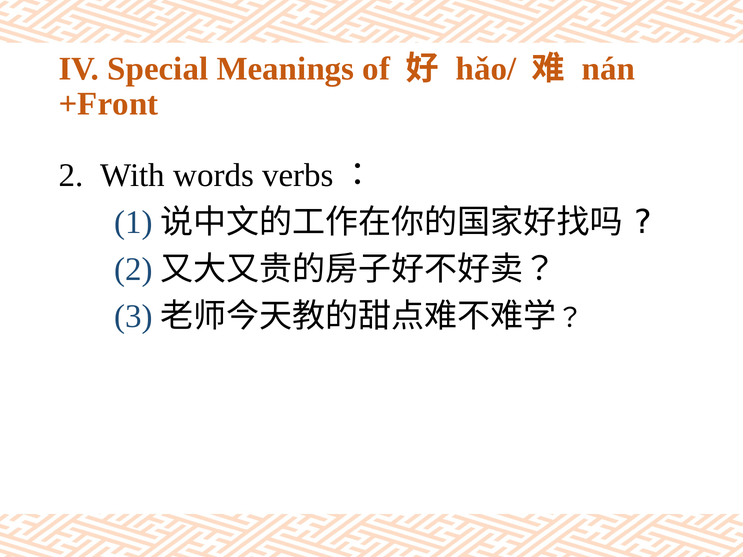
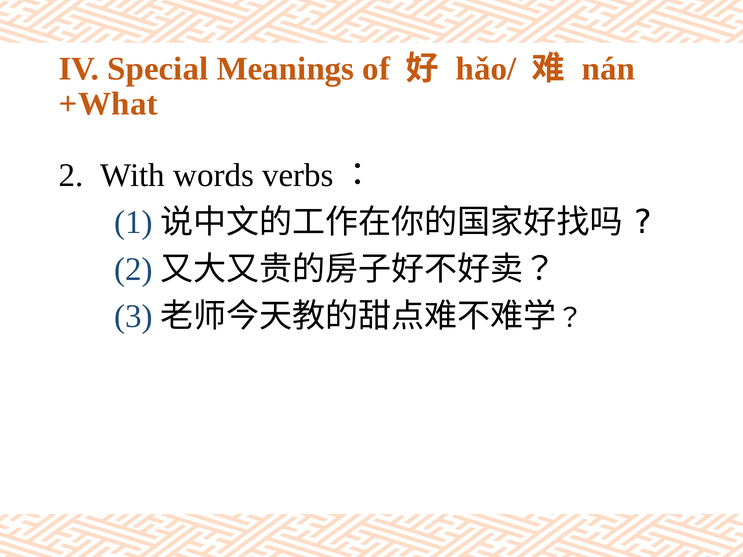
+Front: +Front -> +What (108, 104)
